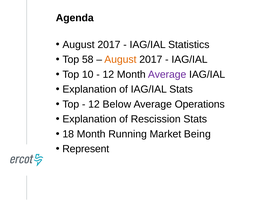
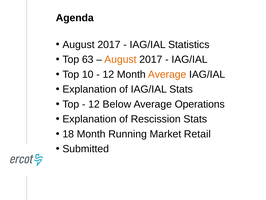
58: 58 -> 63 (88, 59)
Average colour: purple -> orange (167, 74)
Being: Being -> Retail (197, 134)
Represent: Represent -> Submitted (86, 149)
